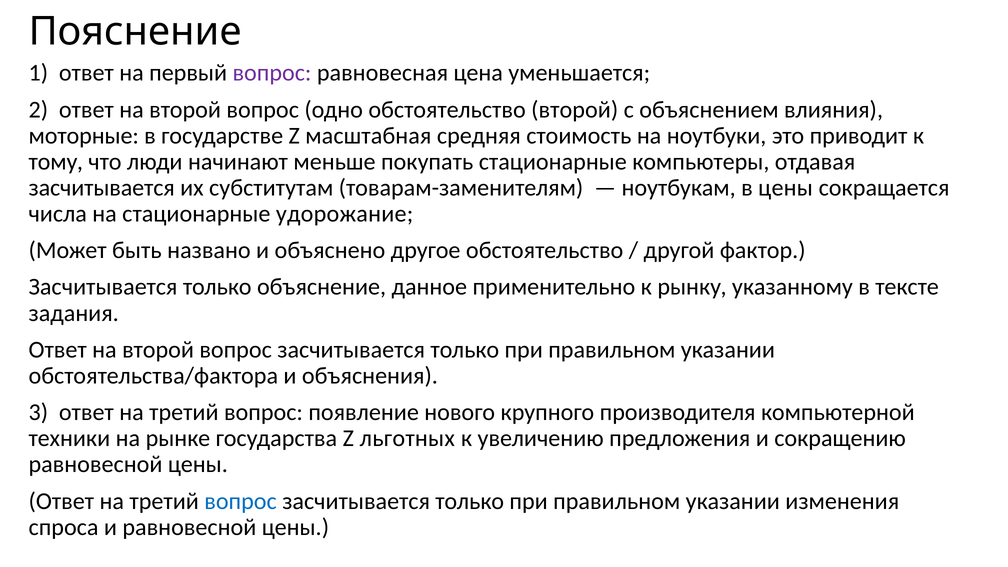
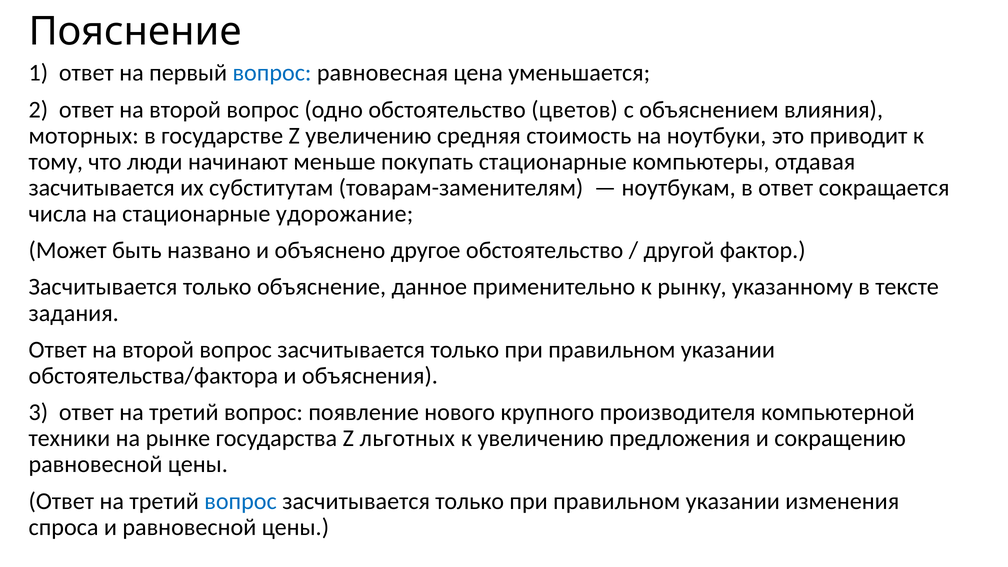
вопрос colour: purple -> blue (272, 73)
обстоятельство второй: второй -> цветов (575, 110)
моторные: моторные -> моторных (84, 136)
Z масштабная: масштабная -> увеличению (368, 136)
в цены: цены -> ответ (786, 188)
